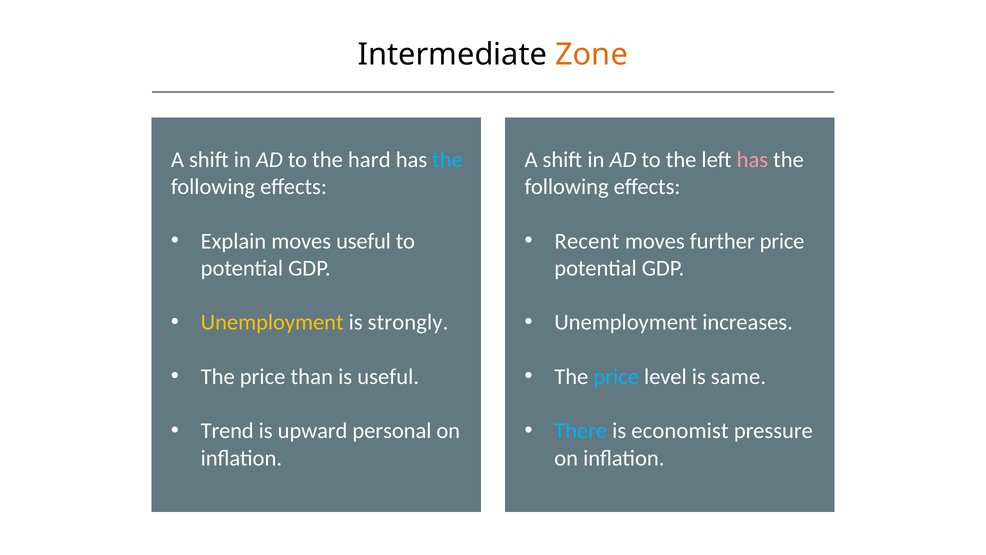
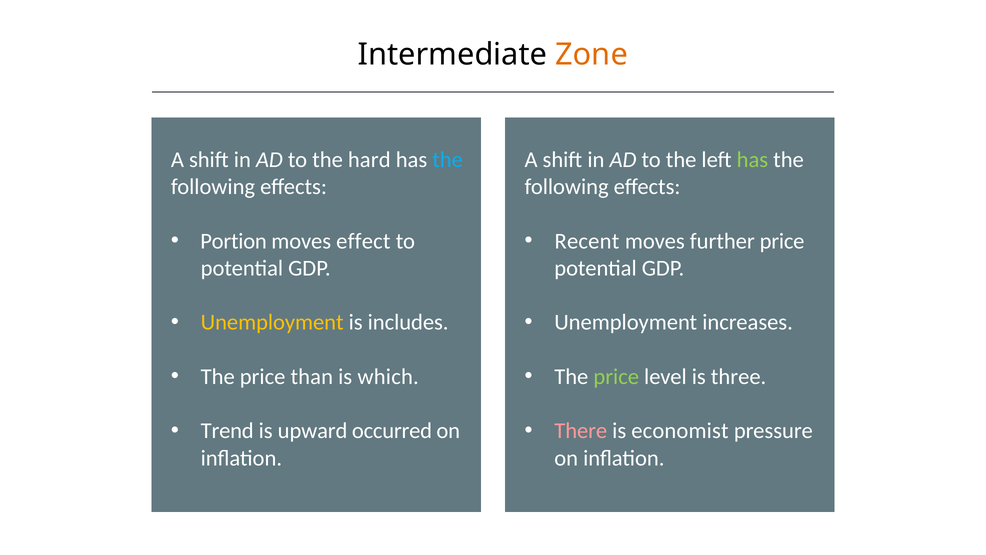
has colour: pink -> light green (752, 160)
Explain: Explain -> Portion (234, 241)
moves useful: useful -> effect (363, 241)
strongly: strongly -> includes (408, 322)
is useful: useful -> which (388, 376)
price colour: light blue -> light green (616, 376)
same: same -> three (739, 376)
personal: personal -> occurred (392, 431)
There colour: light blue -> pink (581, 431)
